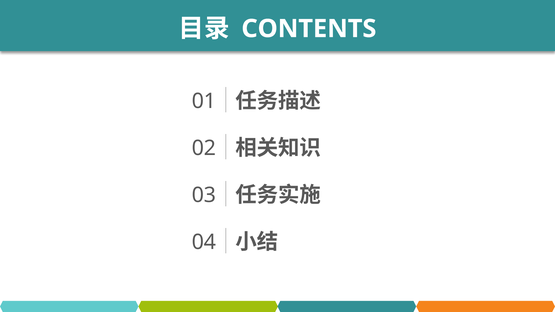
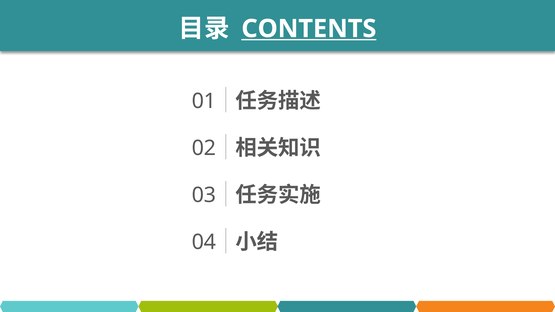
CONTENTS underline: none -> present (309, 29)
